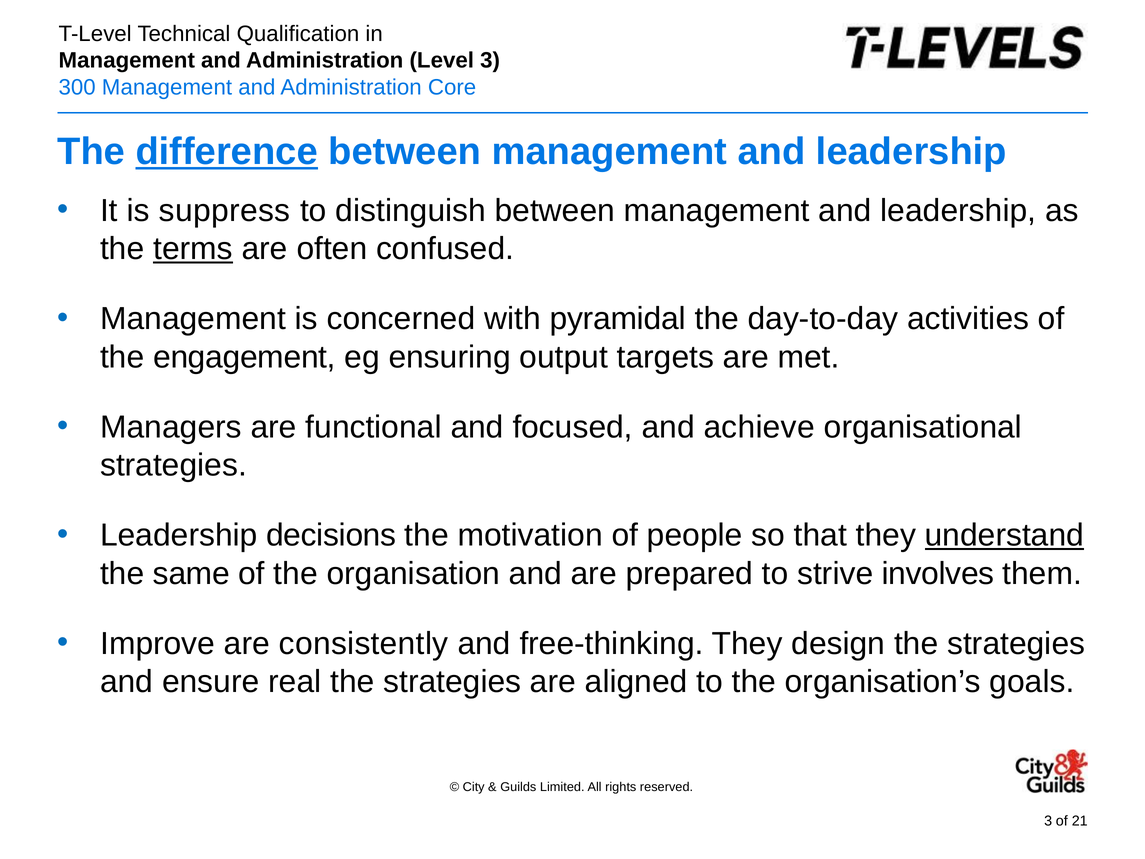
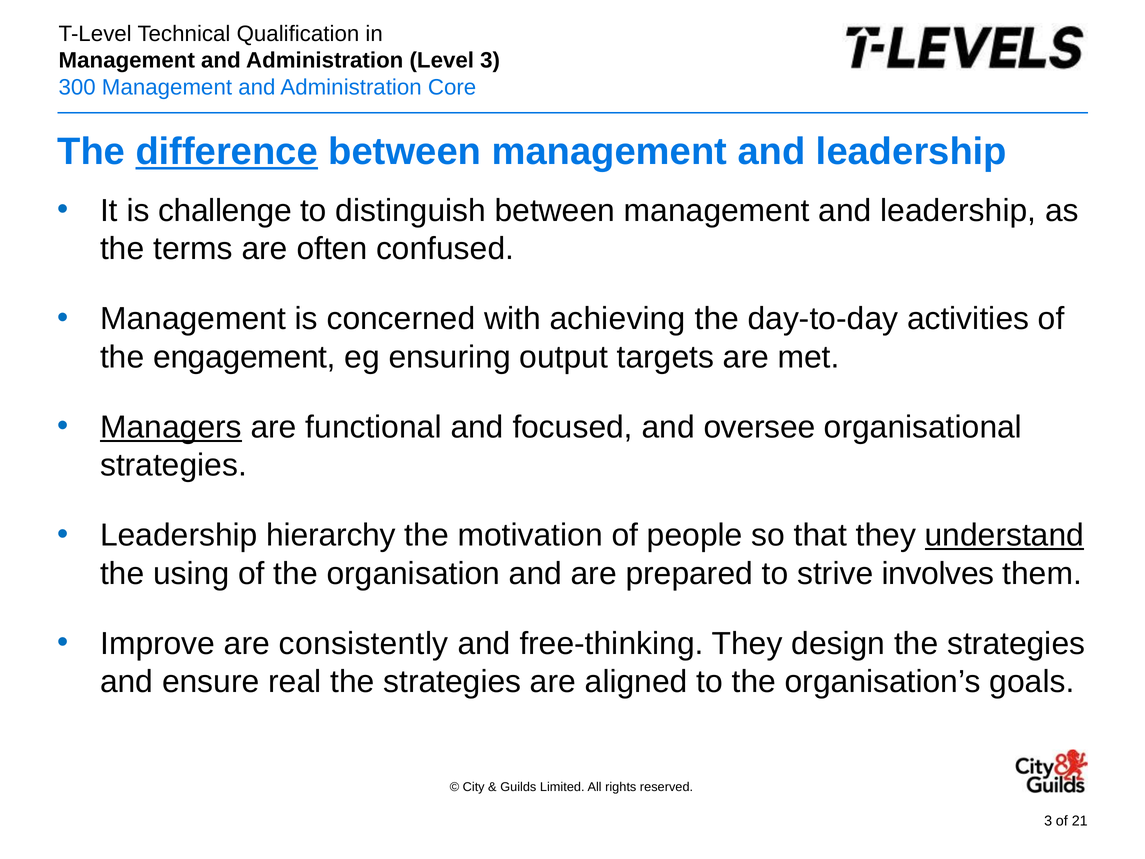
suppress: suppress -> challenge (225, 211)
terms underline: present -> none (193, 249)
pyramidal: pyramidal -> achieving (618, 319)
Managers underline: none -> present (171, 427)
achieve: achieve -> oversee (759, 427)
decisions: decisions -> hierarchy (331, 535)
same: same -> using (191, 573)
